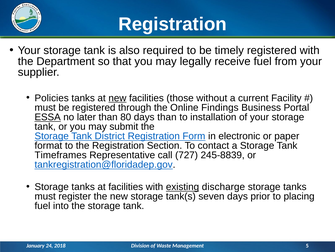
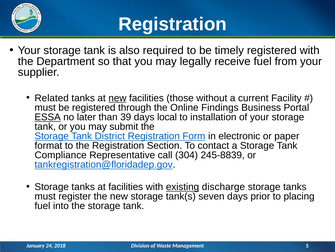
Policies: Policies -> Related (52, 98)
80: 80 -> 39 (126, 117)
days than: than -> local (167, 117)
Timeframes: Timeframes -> Compliance (61, 155)
727: 727 -> 304 (187, 155)
